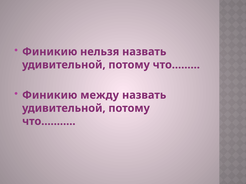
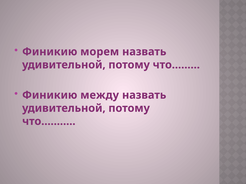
нельзя: нельзя -> морем (100, 52)
